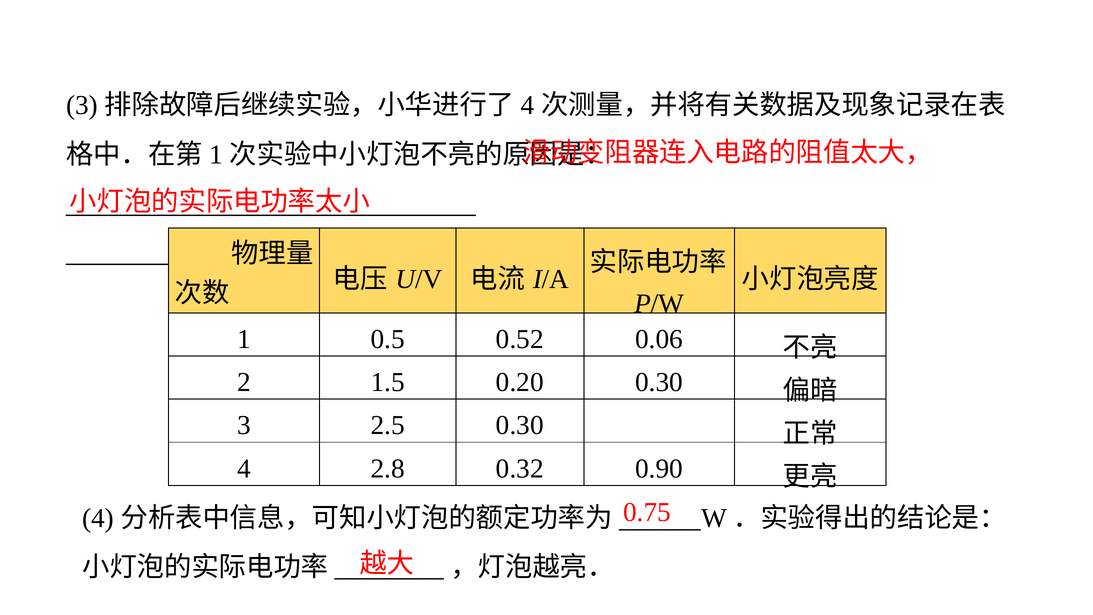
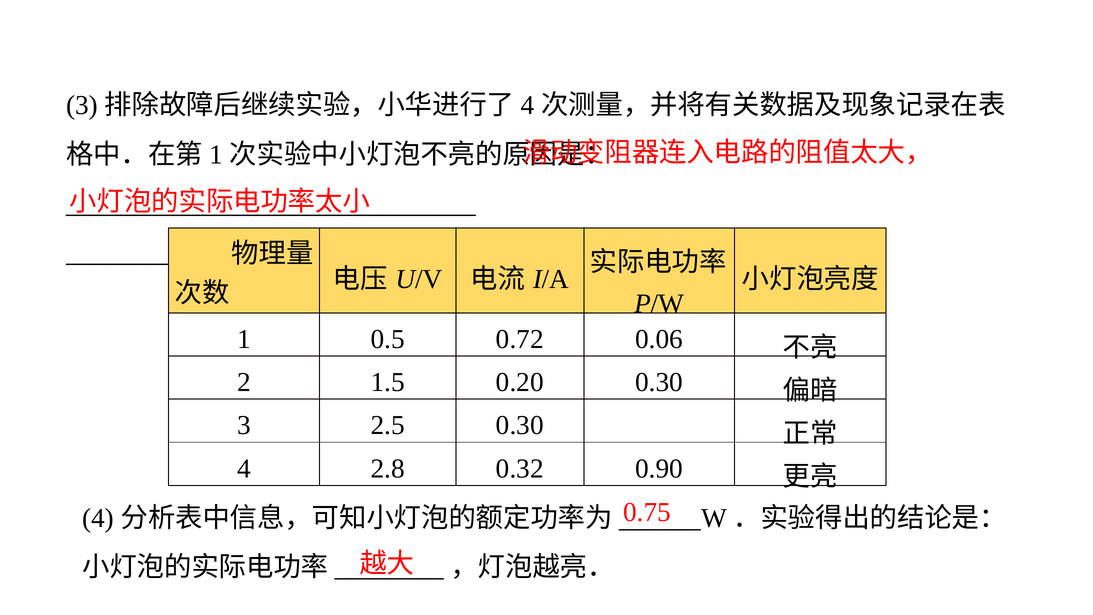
0.52: 0.52 -> 0.72 (520, 339)
